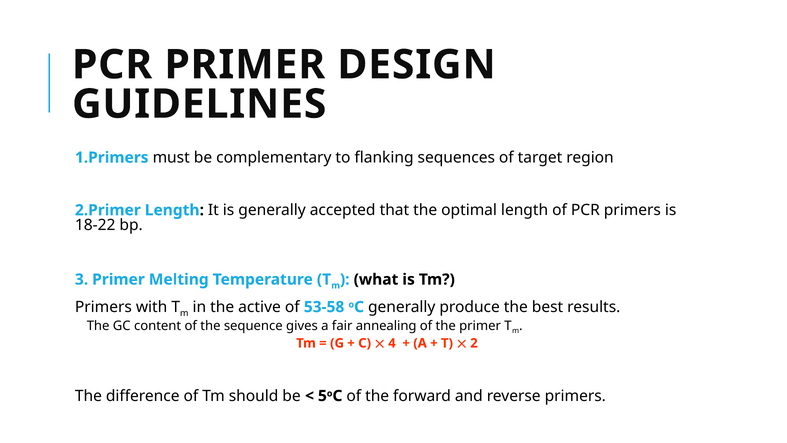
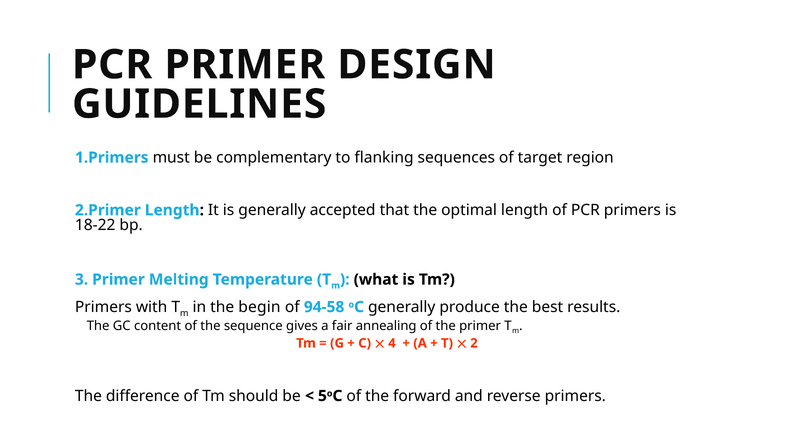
active: active -> begin (259, 307)
53-58: 53-58 -> 94-58 (324, 307)
